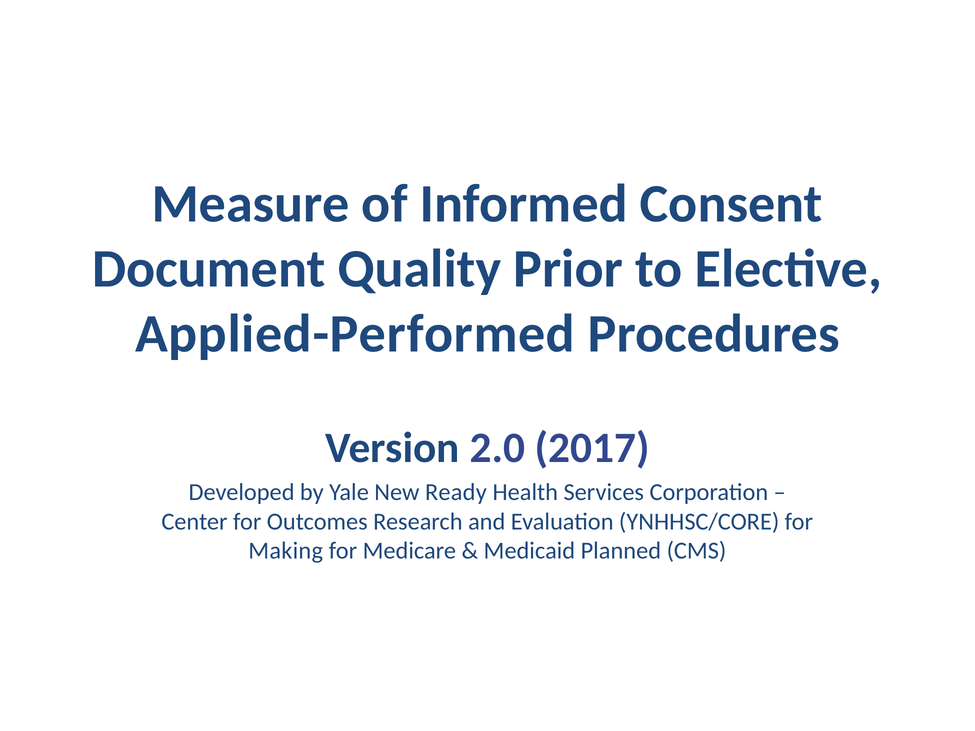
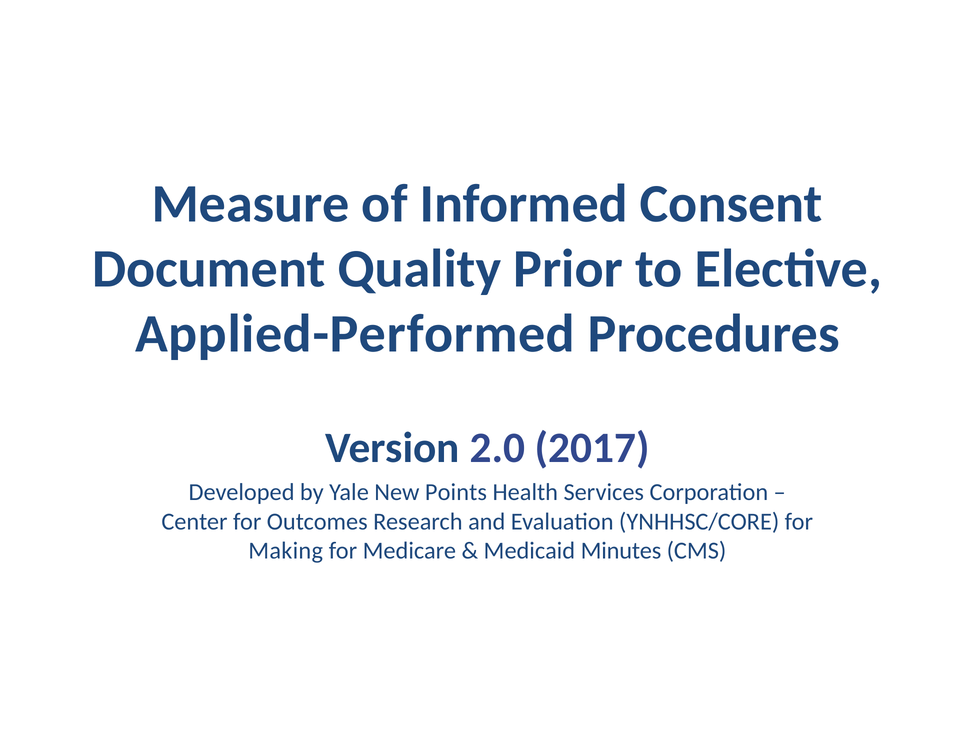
Ready: Ready -> Points (456, 492)
Planned: Planned -> Minutes (621, 551)
